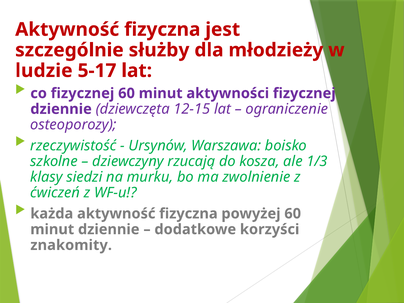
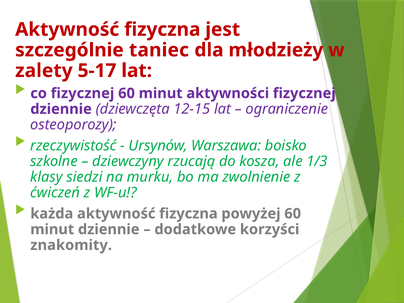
służby: służby -> taniec (159, 50)
ludzie: ludzie -> zalety (44, 71)
